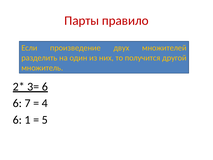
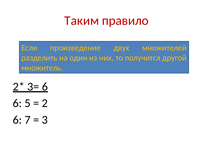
Парты: Парты -> Таким (82, 21)
7: 7 -> 5 (28, 103)
4: 4 -> 2 (45, 103)
1: 1 -> 7 (28, 120)
5: 5 -> 3 (45, 120)
